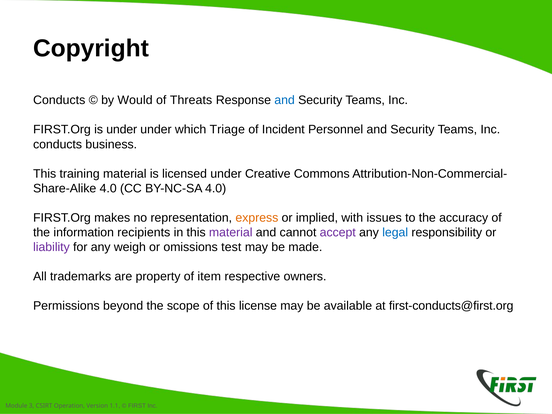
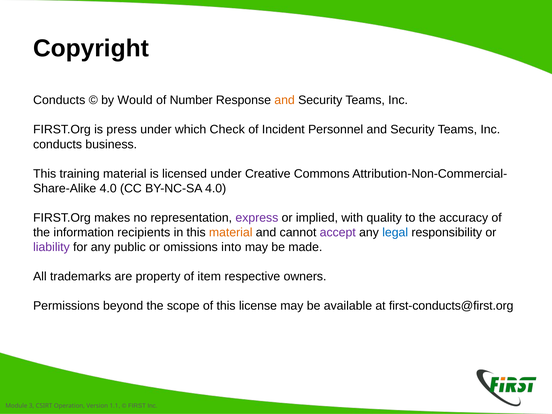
Threats: Threats -> Number (191, 100)
and colour: blue -> orange (285, 100)
is under: under -> press (122, 130)
Triage: Triage -> Check (227, 130)
express colour: orange -> purple (257, 218)
issues: issues -> quality (384, 218)
material colour: purple -> orange (231, 232)
weigh: weigh -> public (130, 247)
test: test -> into (231, 247)
